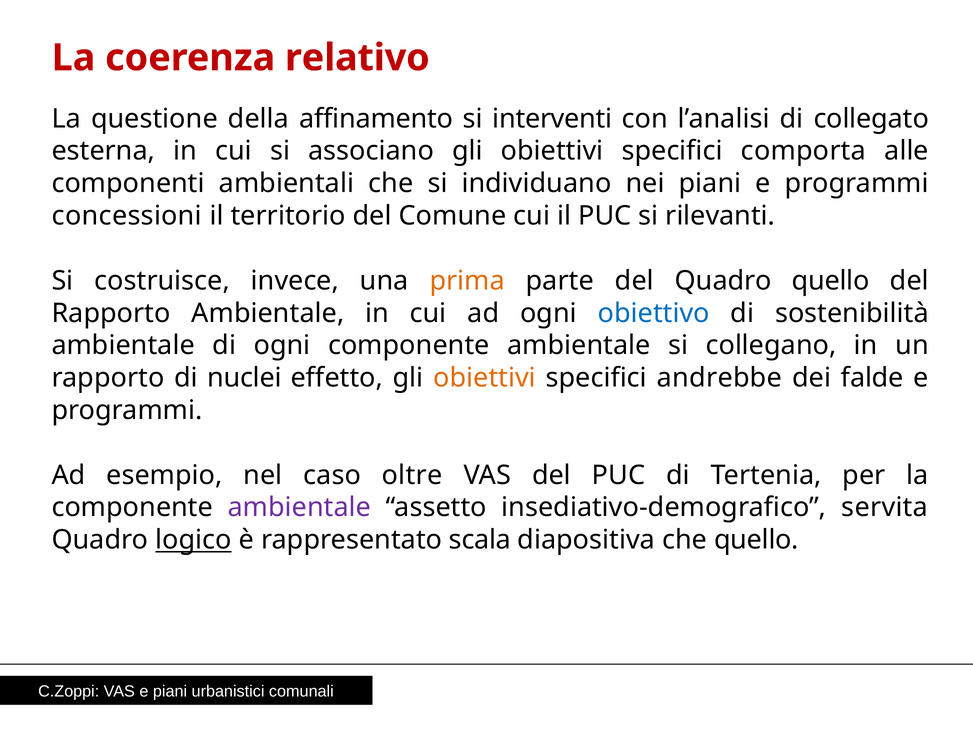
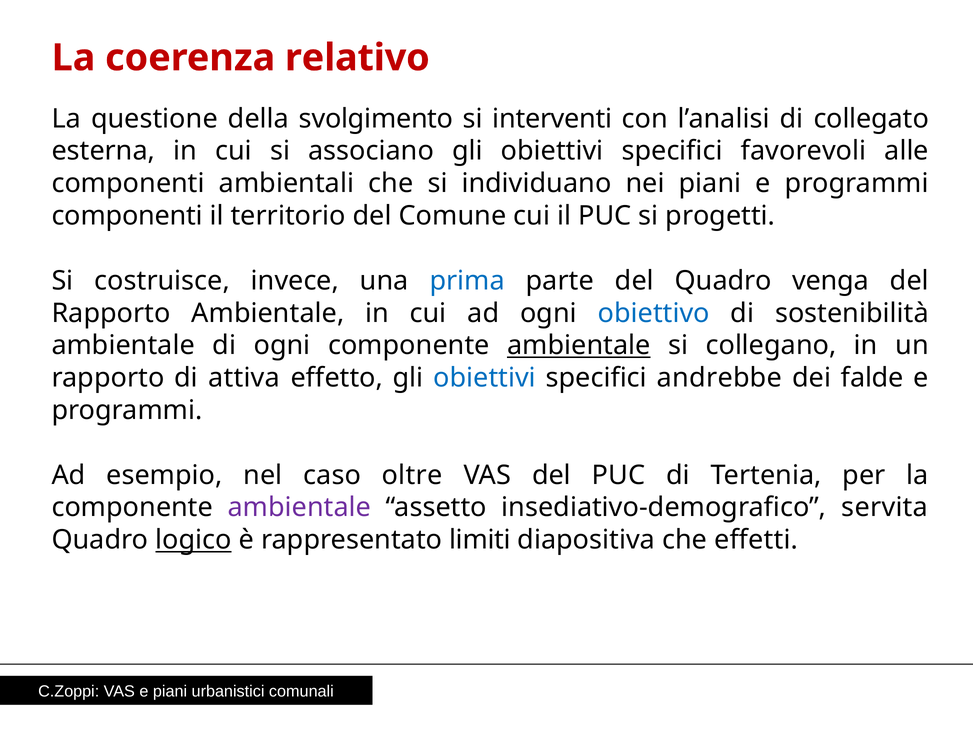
affinamento: affinamento -> svolgimento (376, 119)
comporta: comporta -> favorevoli (804, 151)
concessioni: concessioni -> componenti (127, 216)
rilevanti: rilevanti -> progetti (720, 216)
prima colour: orange -> blue (467, 281)
Quadro quello: quello -> venga (831, 281)
ambientale underline: none -> present (579, 346)
nuclei: nuclei -> attiva (244, 378)
obiettivi colour: orange -> blue (485, 378)
scala: scala -> limiti (480, 541)
che quello: quello -> effetti (756, 541)
